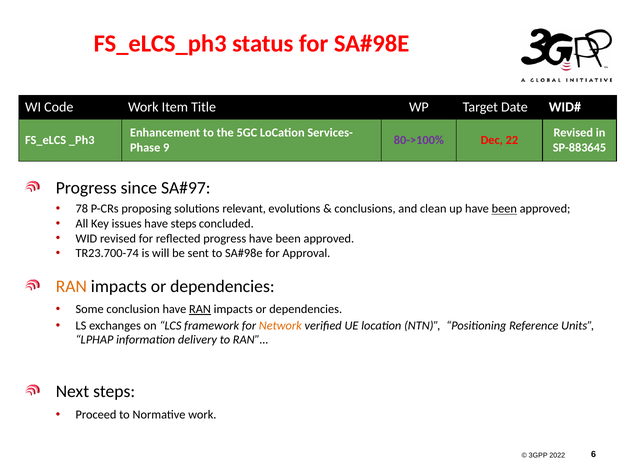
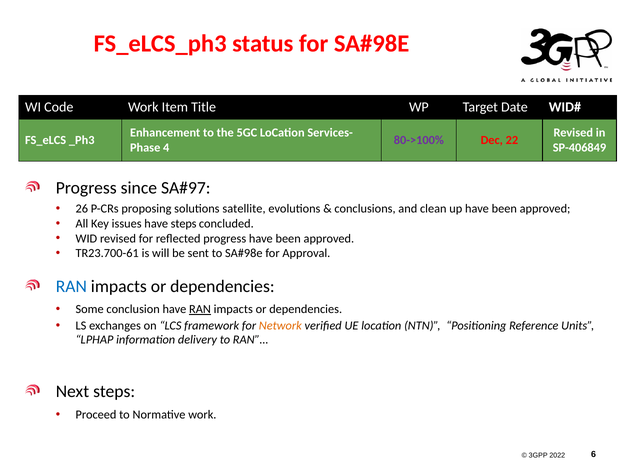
9: 9 -> 4 (166, 148)
SP-883645: SP-883645 -> SP-406849 (579, 148)
78: 78 -> 26 (82, 209)
relevant: relevant -> satellite (244, 209)
been underline: present -> none (504, 209)
TR23.700-74: TR23.700-74 -> TR23.700-61 (107, 253)
RAN colour: orange -> blue (71, 286)
